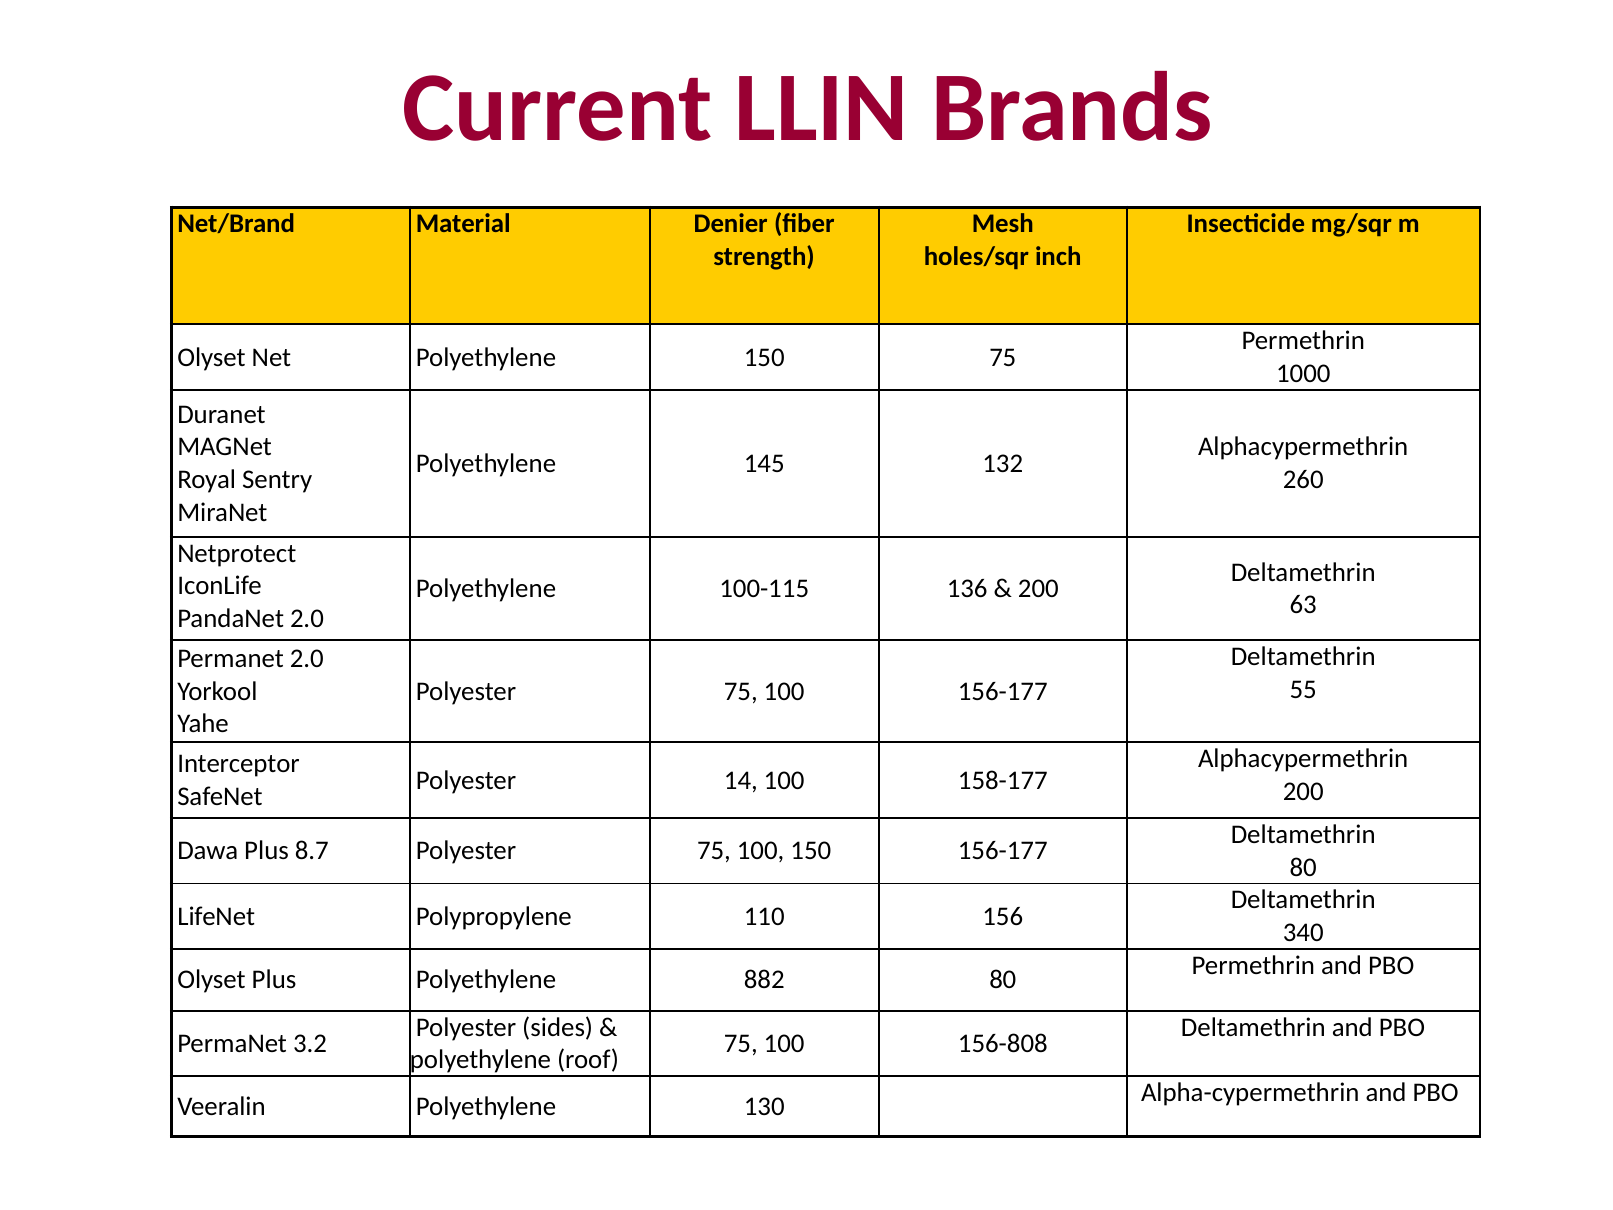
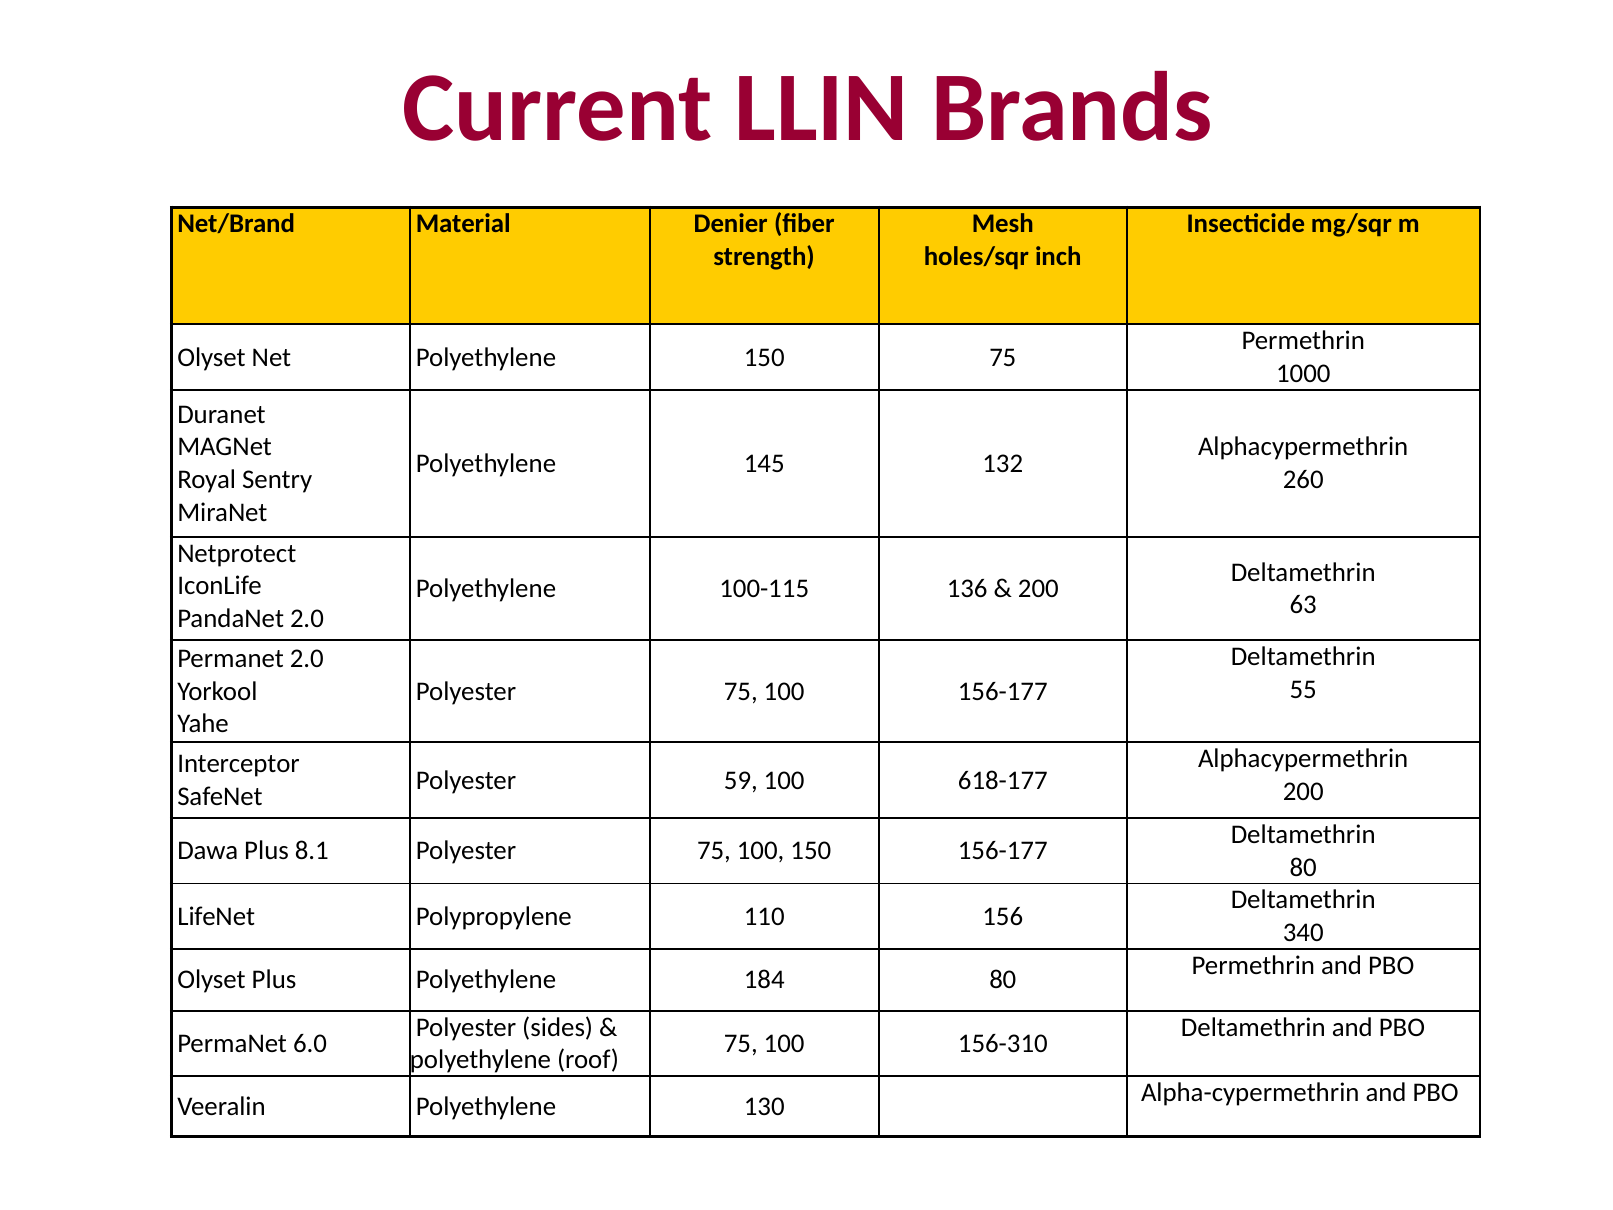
14: 14 -> 59 (741, 780)
158-177: 158-177 -> 618-177 (1003, 780)
8.7: 8.7 -> 8.1 (312, 851)
882: 882 -> 184 (764, 980)
3.2: 3.2 -> 6.0 (310, 1043)
156-808: 156-808 -> 156-310 (1003, 1043)
